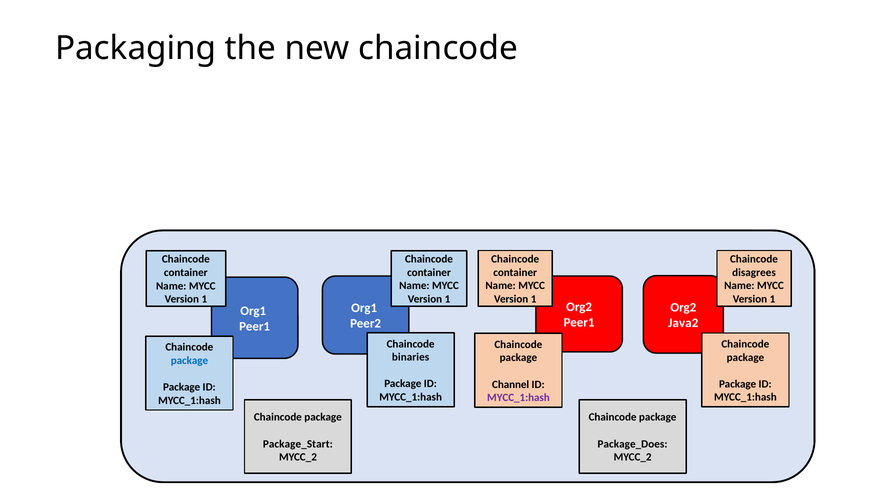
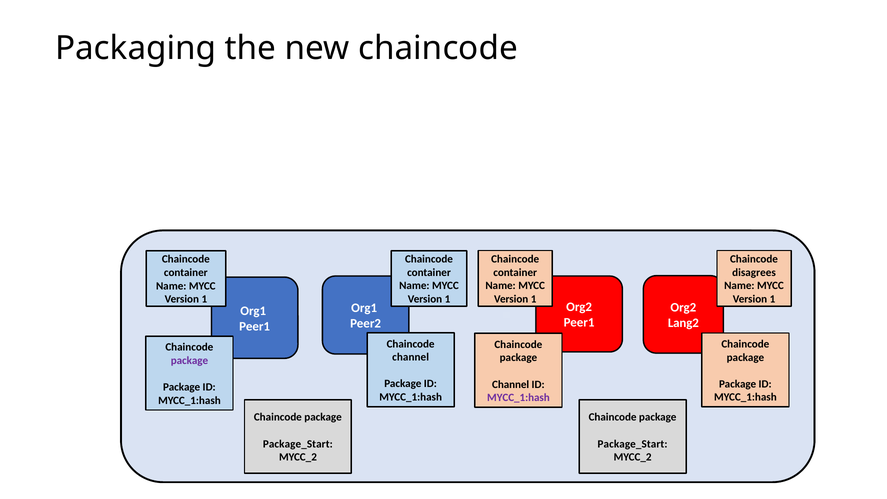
Java2: Java2 -> Lang2 (683, 323)
binaries: binaries -> channel (411, 357)
package colour: blue -> purple (189, 361)
Package_Does: Package_Does -> Package_Start (633, 444)
